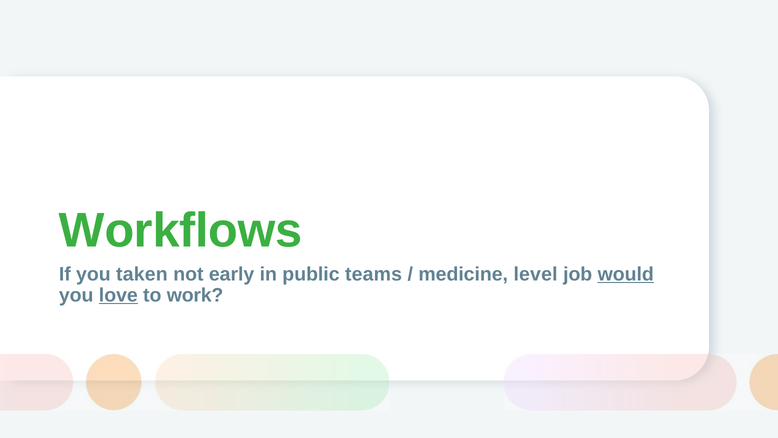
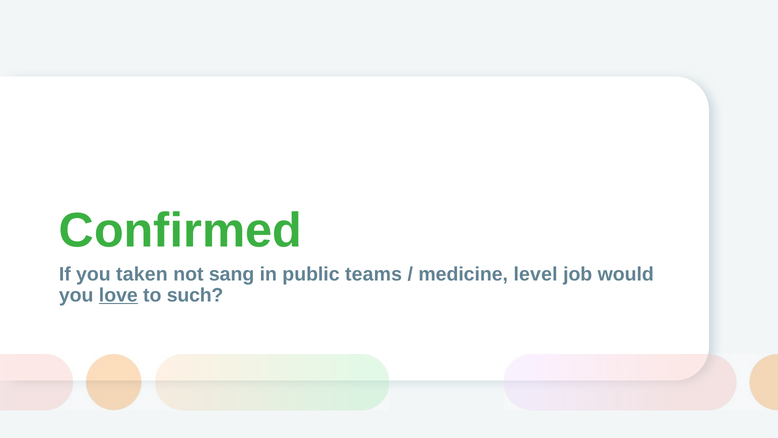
Workflows: Workflows -> Confirmed (181, 230)
early: early -> sang (232, 274)
would underline: present -> none (626, 274)
work: work -> such (195, 295)
